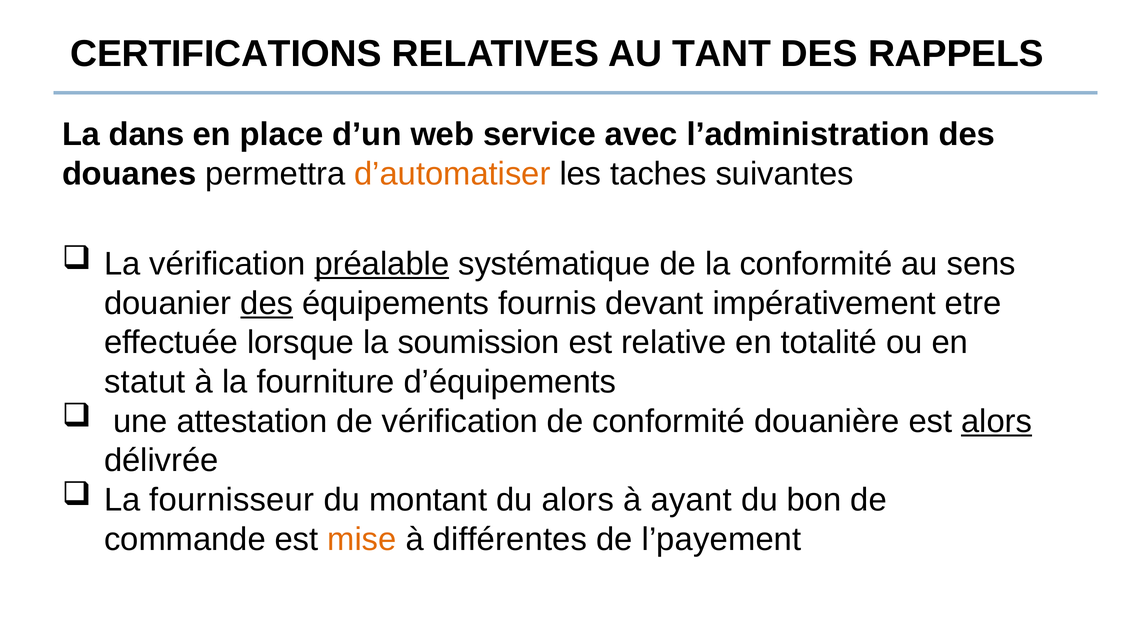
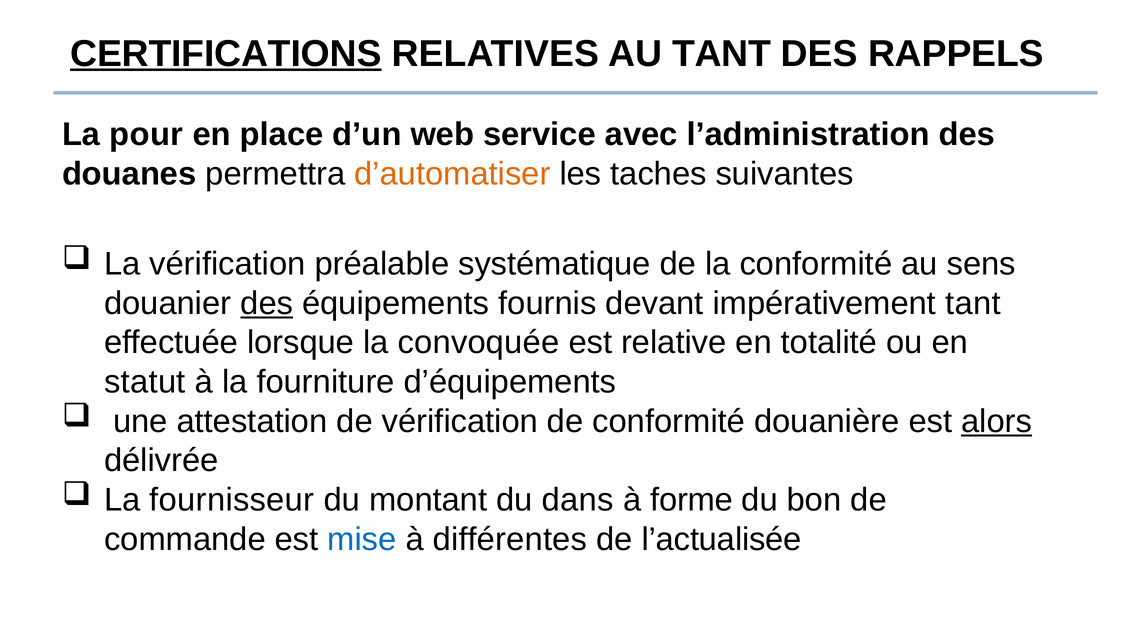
CERTIFICATIONS underline: none -> present (226, 54)
dans: dans -> pour (146, 135)
préalable underline: present -> none (382, 264)
impérativement etre: etre -> tant (973, 303)
soumission: soumission -> convoquée (479, 342)
du alors: alors -> dans (578, 500)
ayant: ayant -> forme (692, 500)
mise colour: orange -> blue (362, 539)
l’payement: l’payement -> l’actualisée (722, 539)
